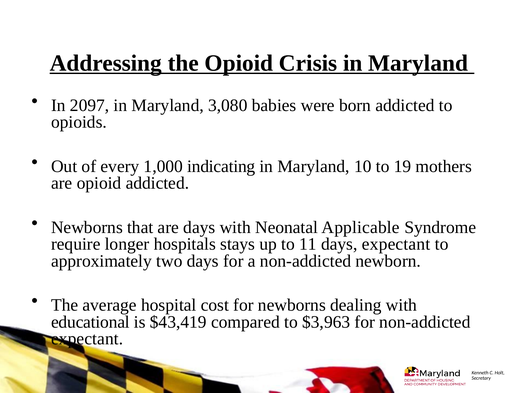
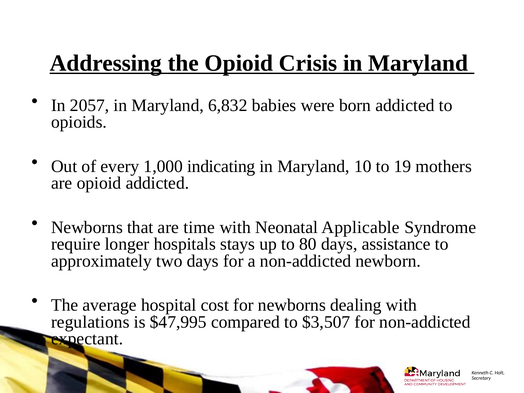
2097: 2097 -> 2057 (90, 105)
3,080: 3,080 -> 6,832 (228, 105)
are days: days -> time (199, 227)
11: 11 -> 80 (308, 244)
days expectant: expectant -> assistance (396, 244)
educational: educational -> regulations (90, 322)
$43,419: $43,419 -> $47,995 (178, 322)
$3,963: $3,963 -> $3,507 (326, 322)
